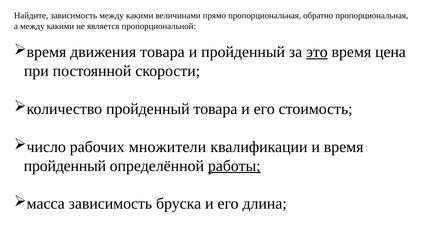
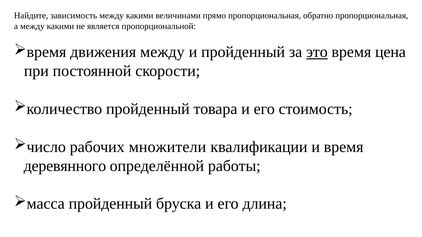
движения товара: товара -> между (162, 52)
пройденный: пройденный -> деревянного (65, 166)
работы underline: present -> none (234, 166)
масса зависимость: зависимость -> пройденный (110, 204)
